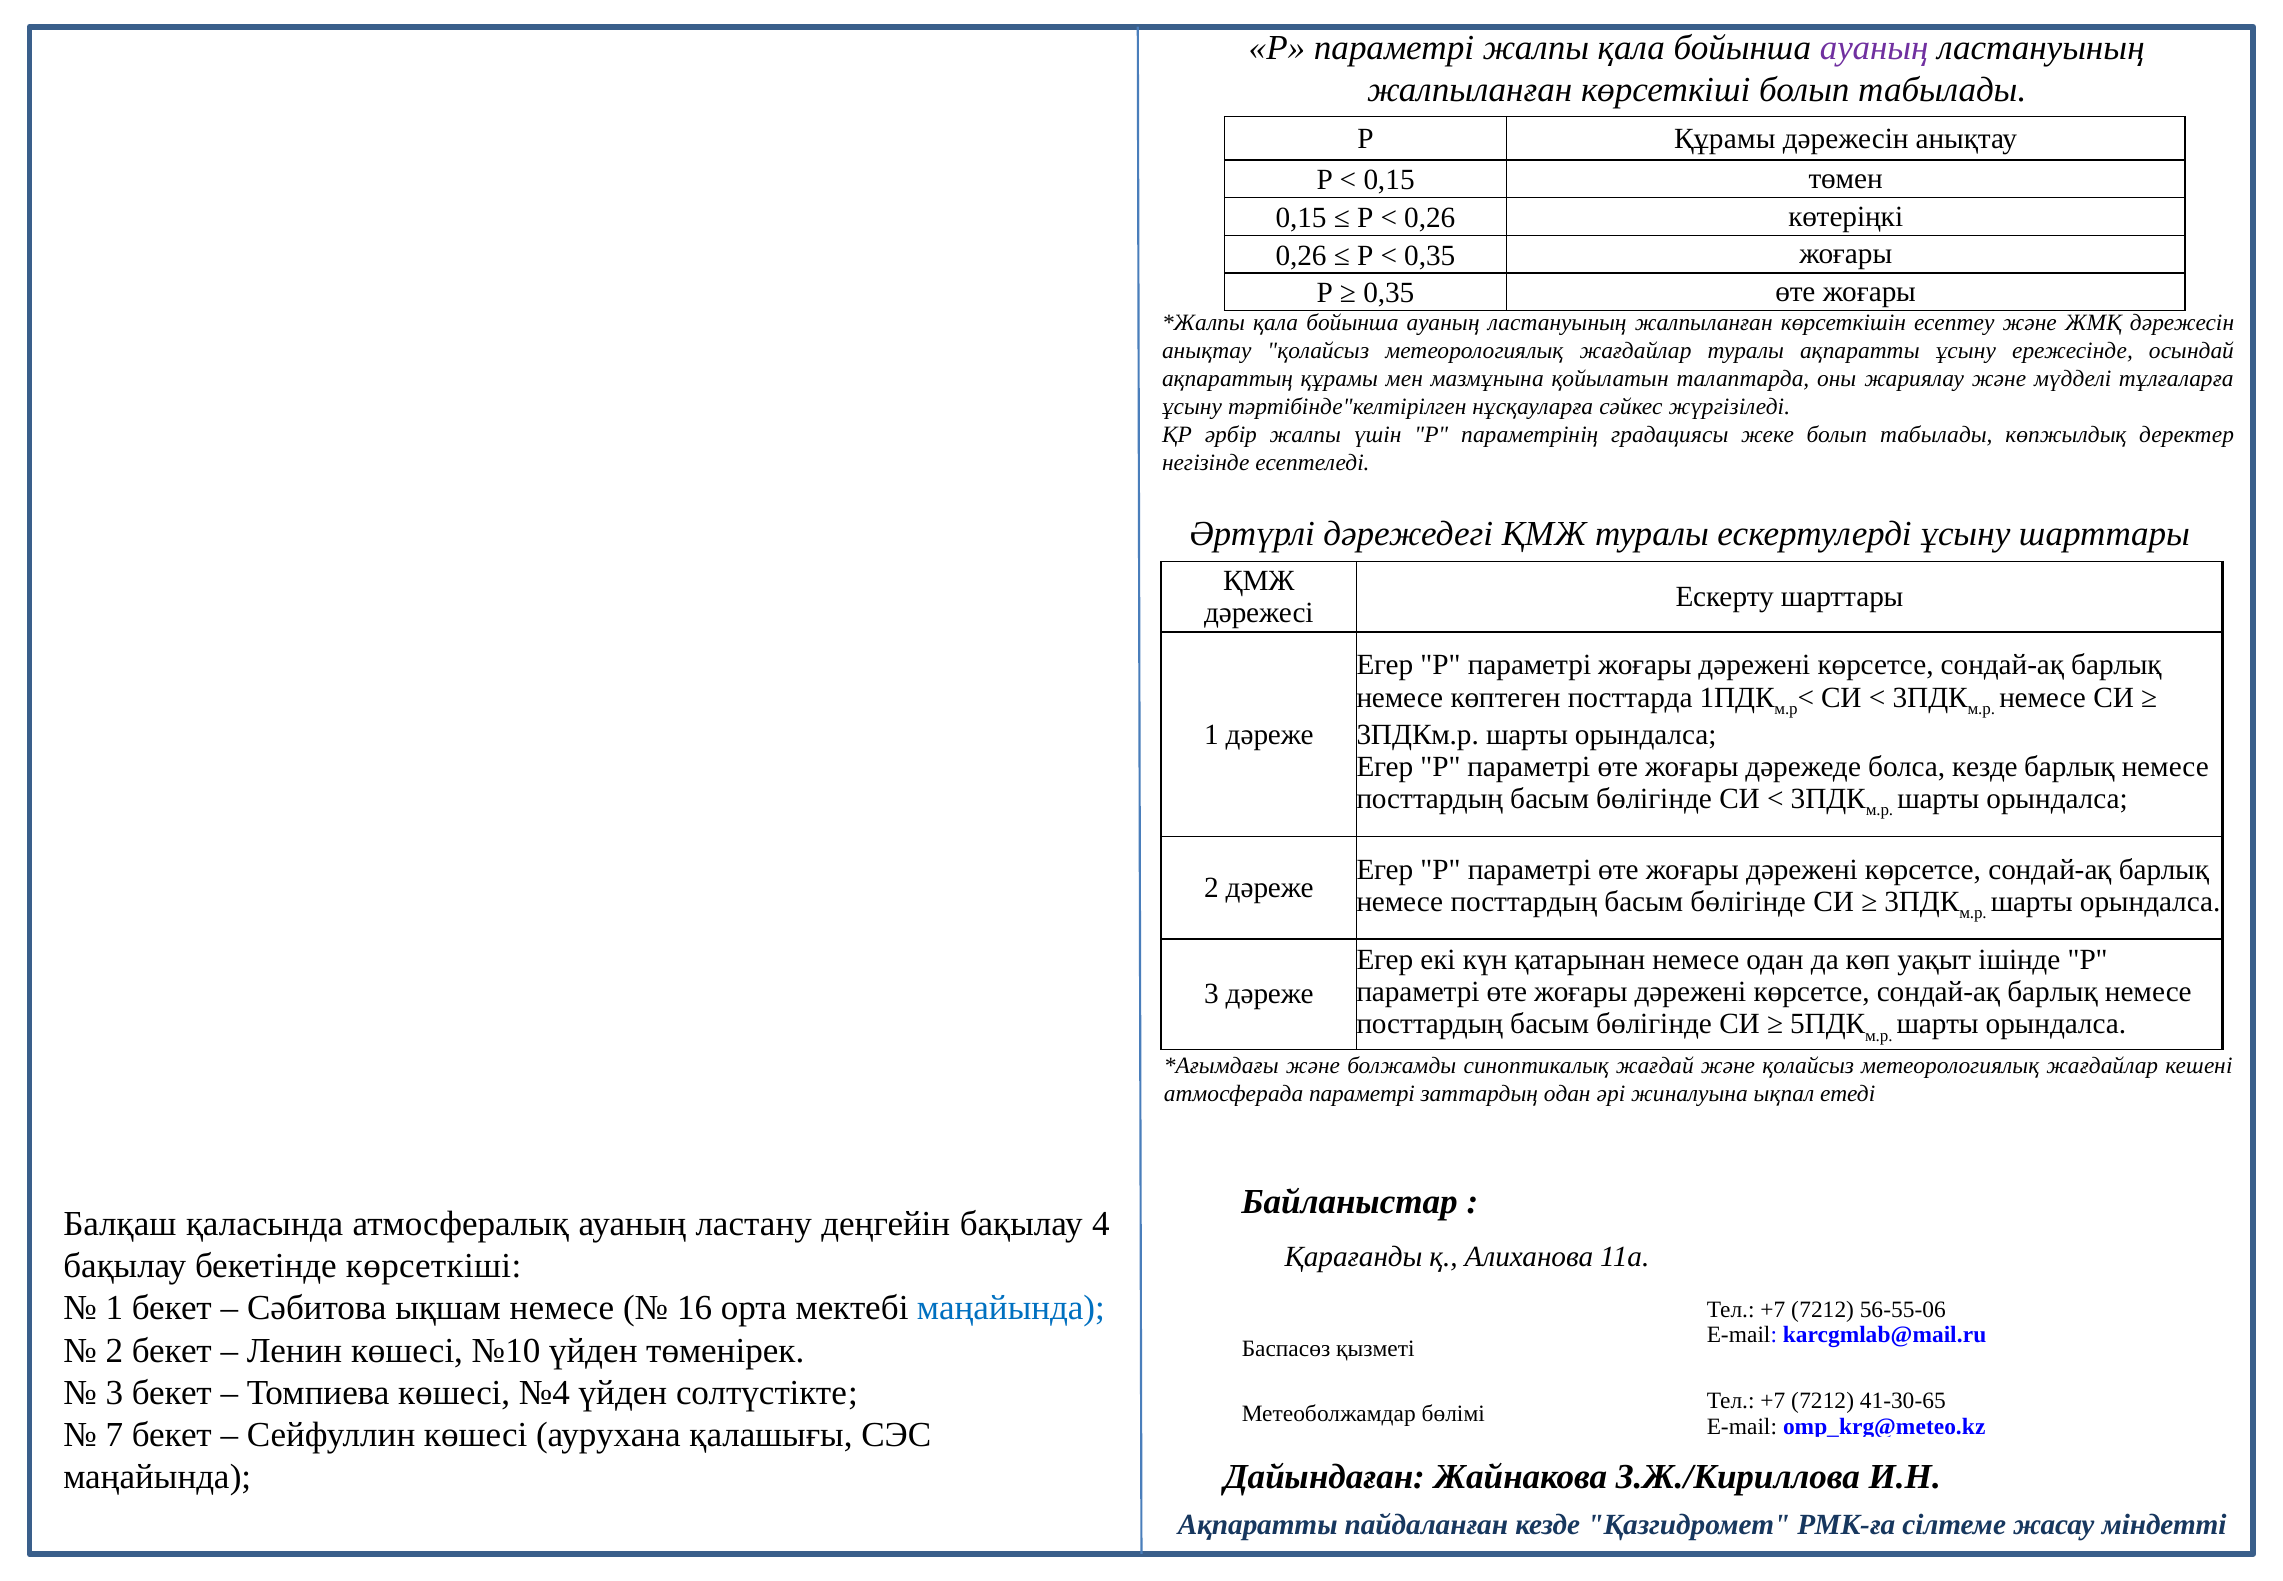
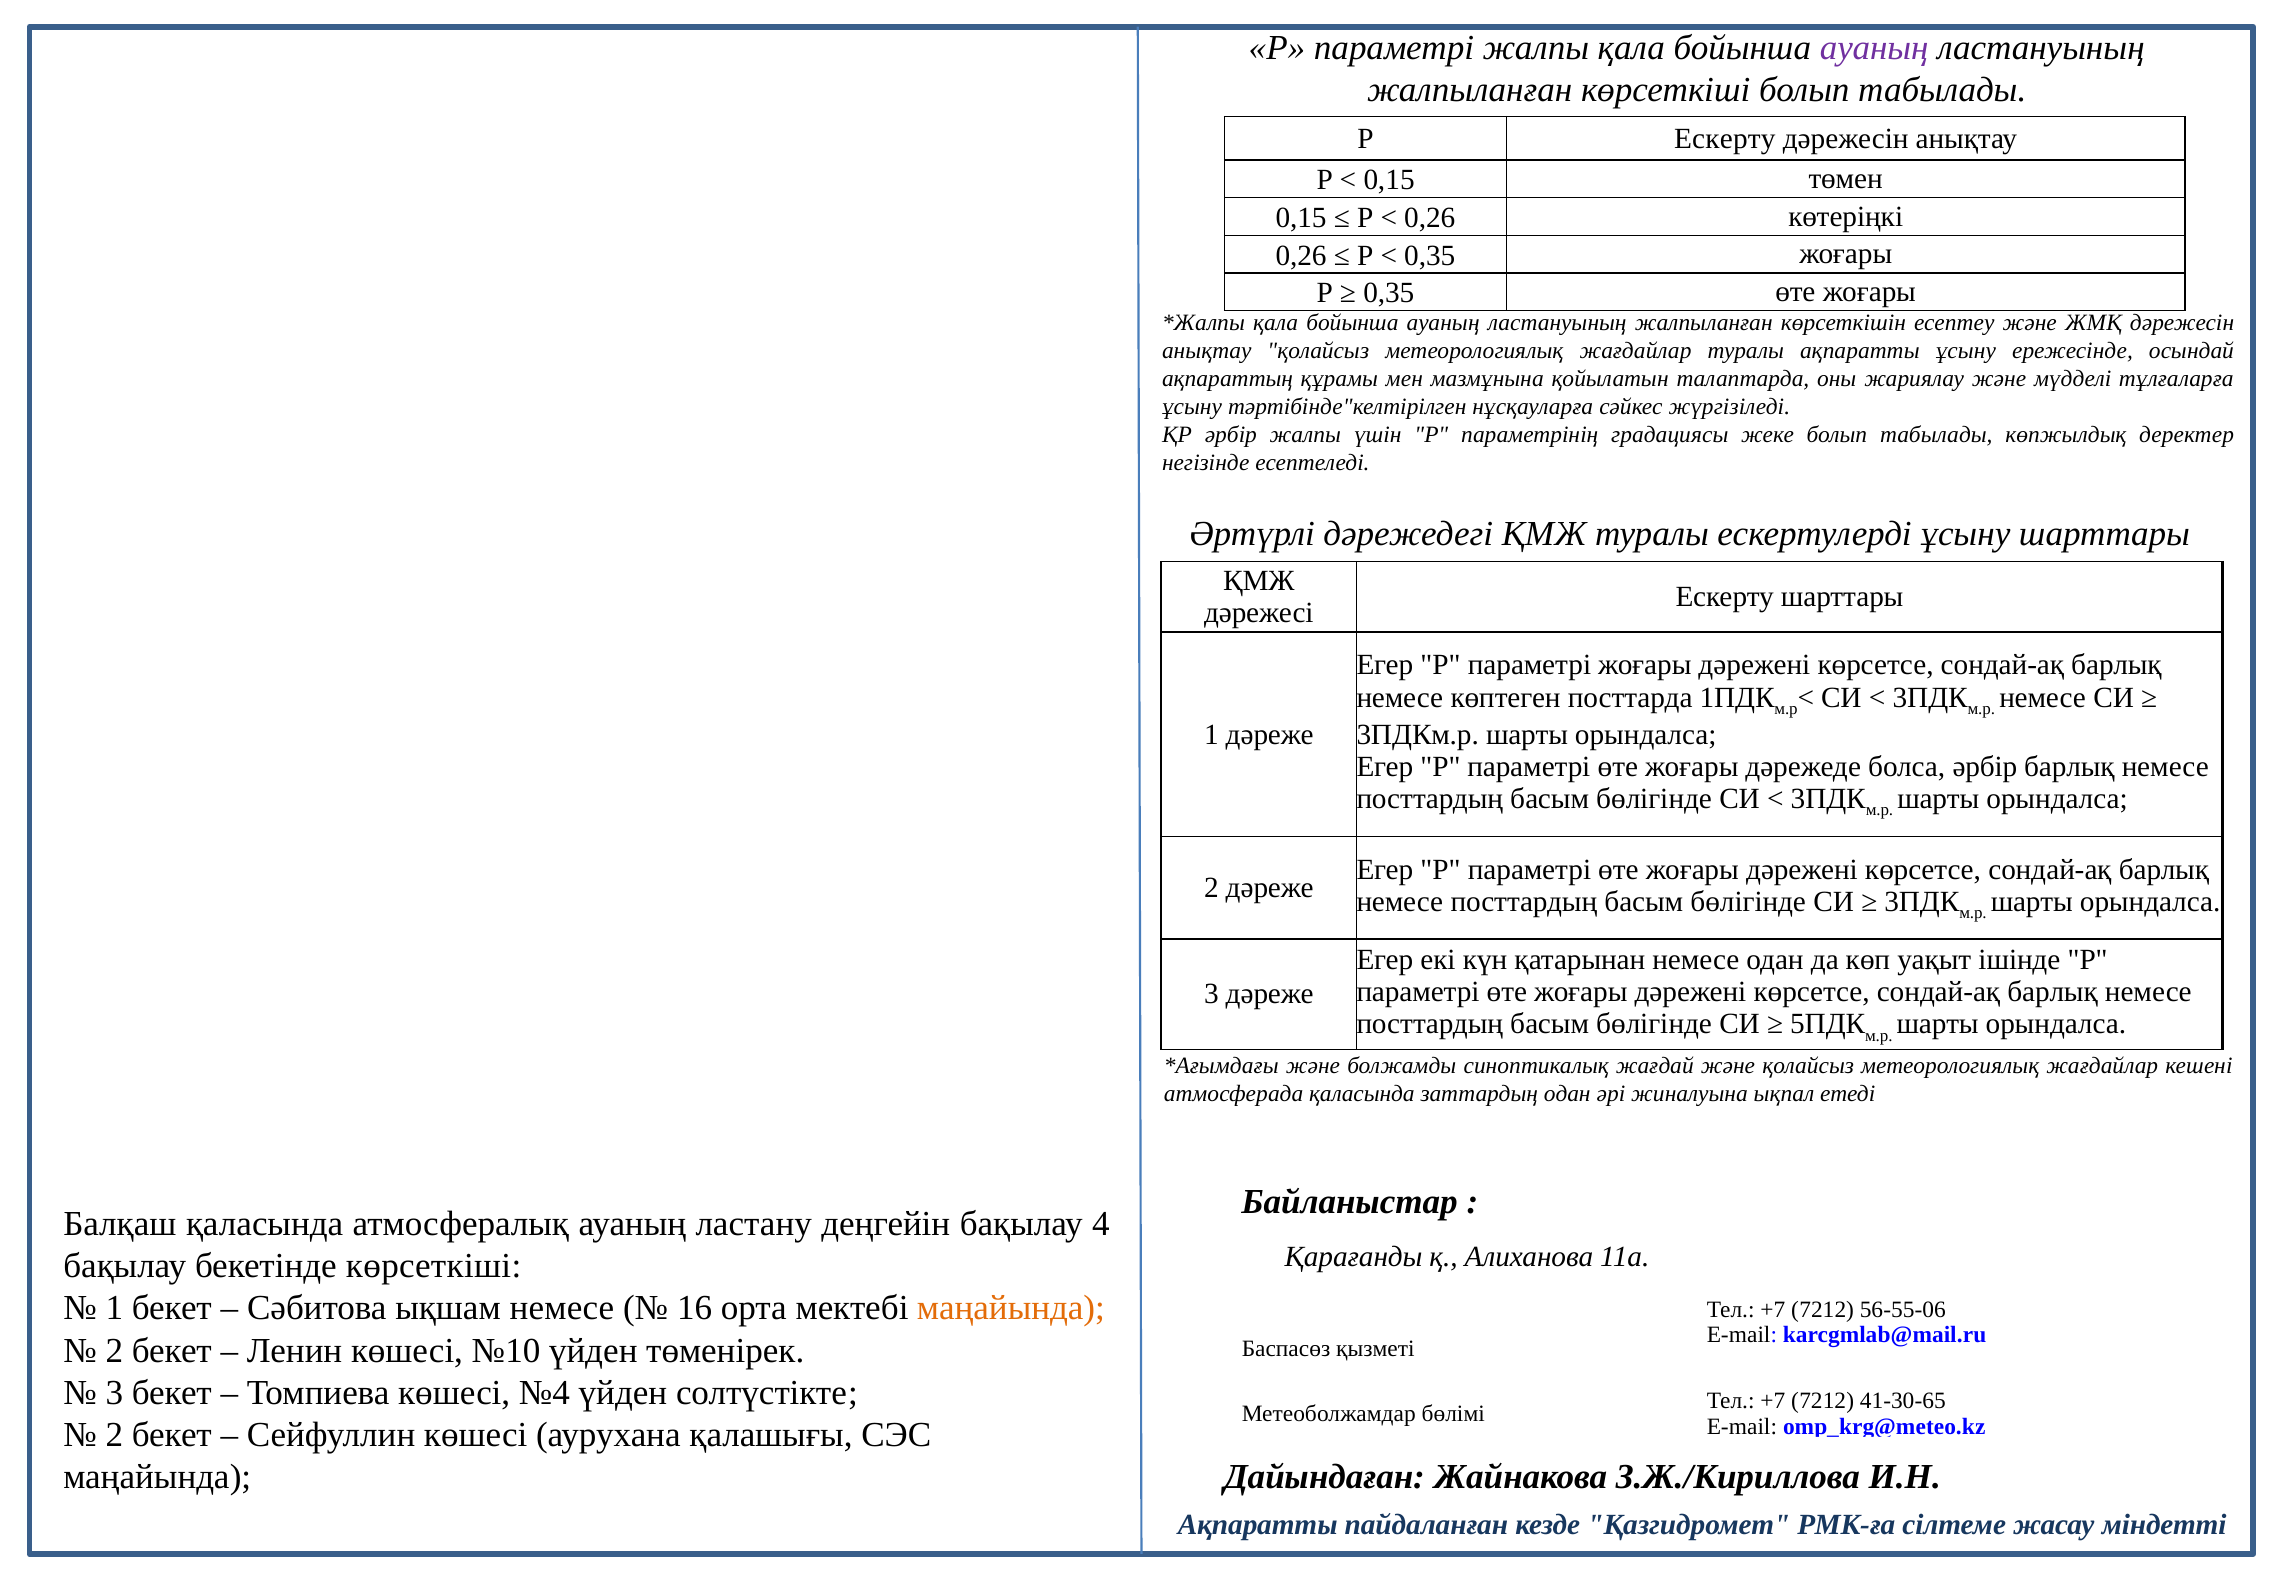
Р Құрамы: Құрамы -> Ескерту (1725, 138)
болса кезде: кезде -> әрбір (1985, 766)
атмосферада параметрі: параметрі -> қаласында (1362, 1094)
маңайында colour: blue -> orange (1011, 1308)
7: 7 -> 2 (114, 1434)
